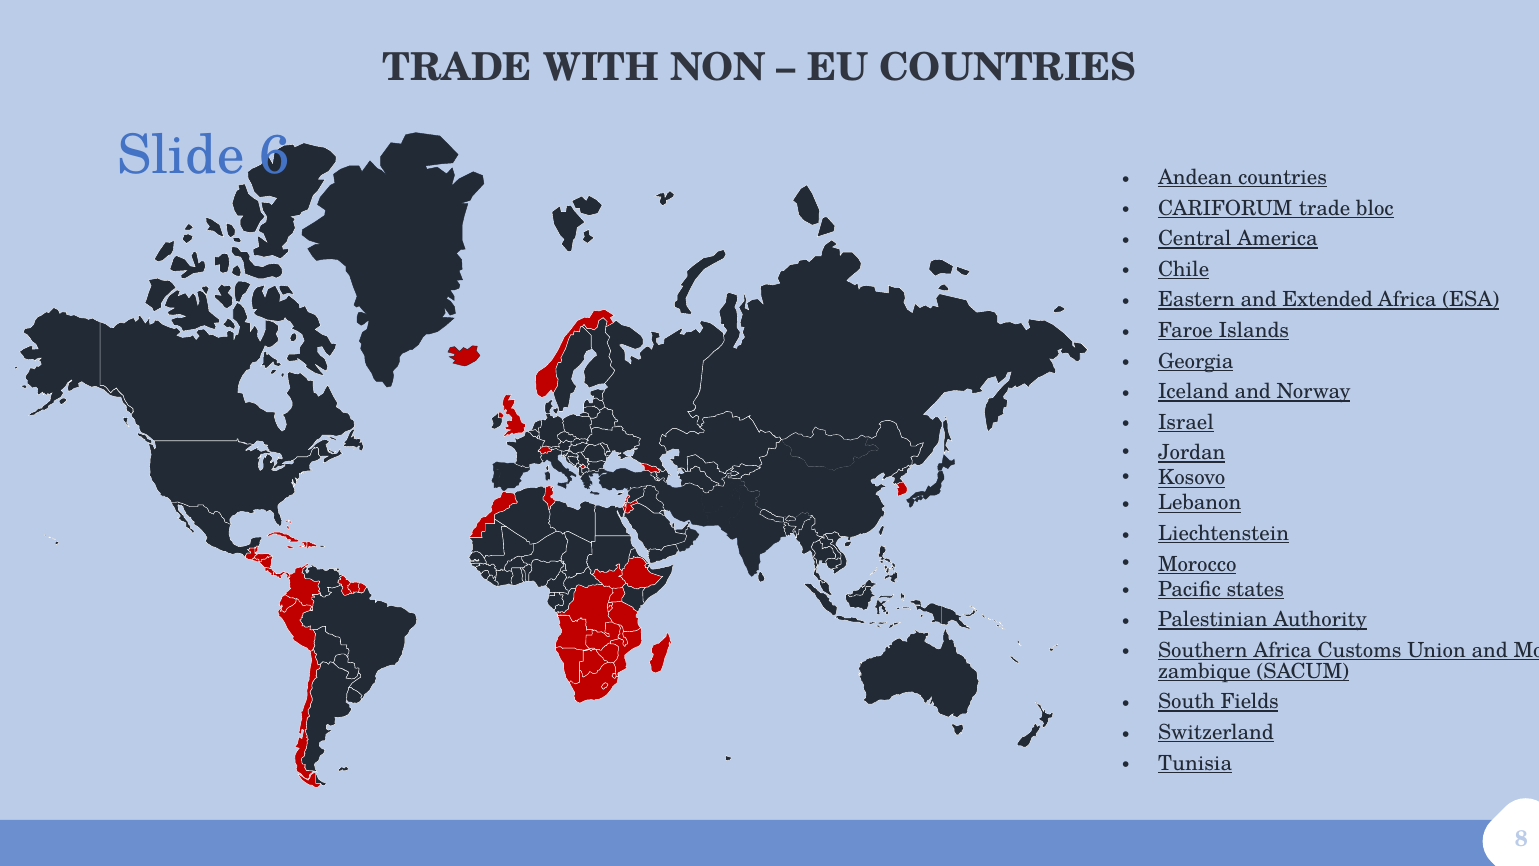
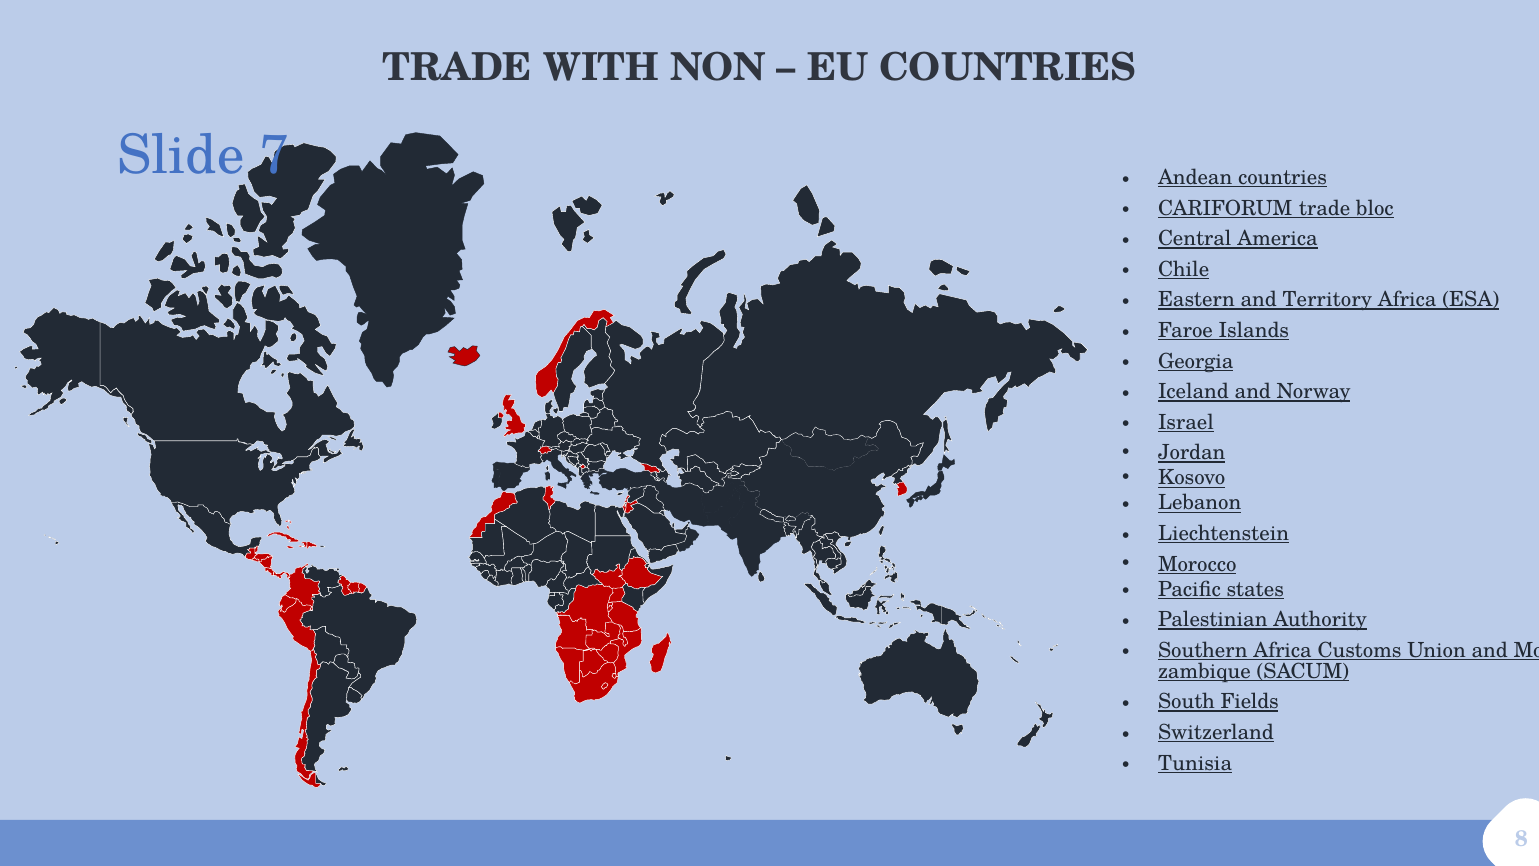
6: 6 -> 7 (274, 155)
Extended: Extended -> Territory (1327, 300)
